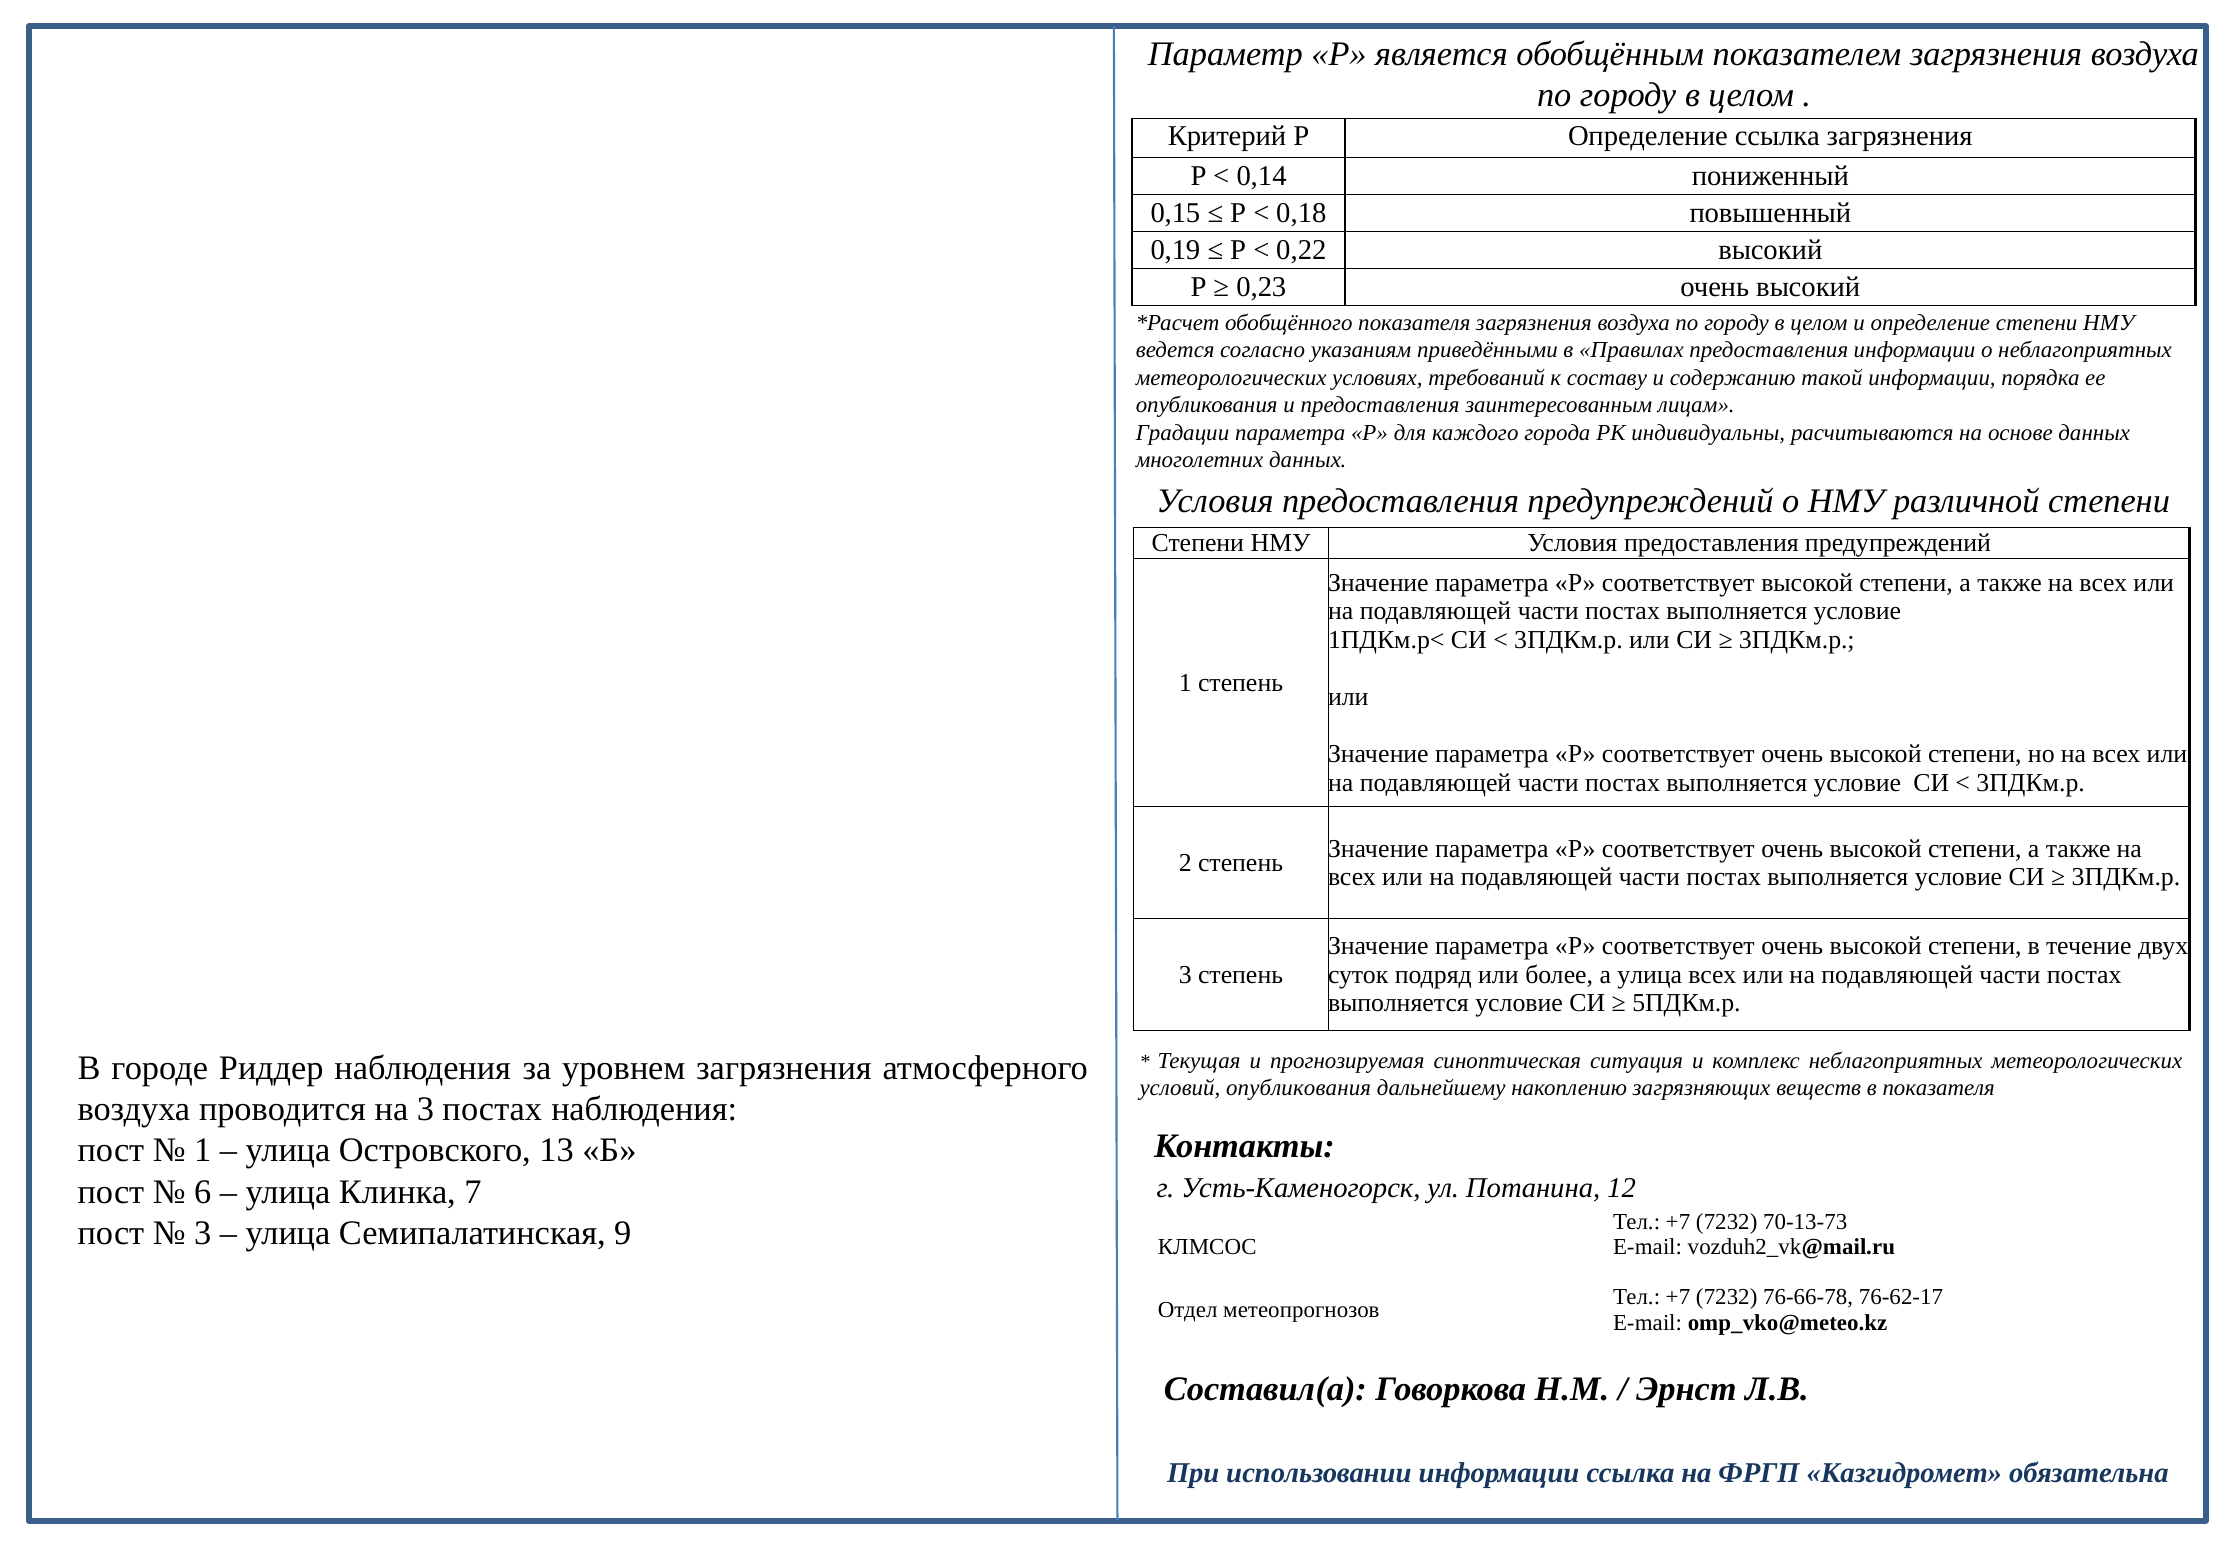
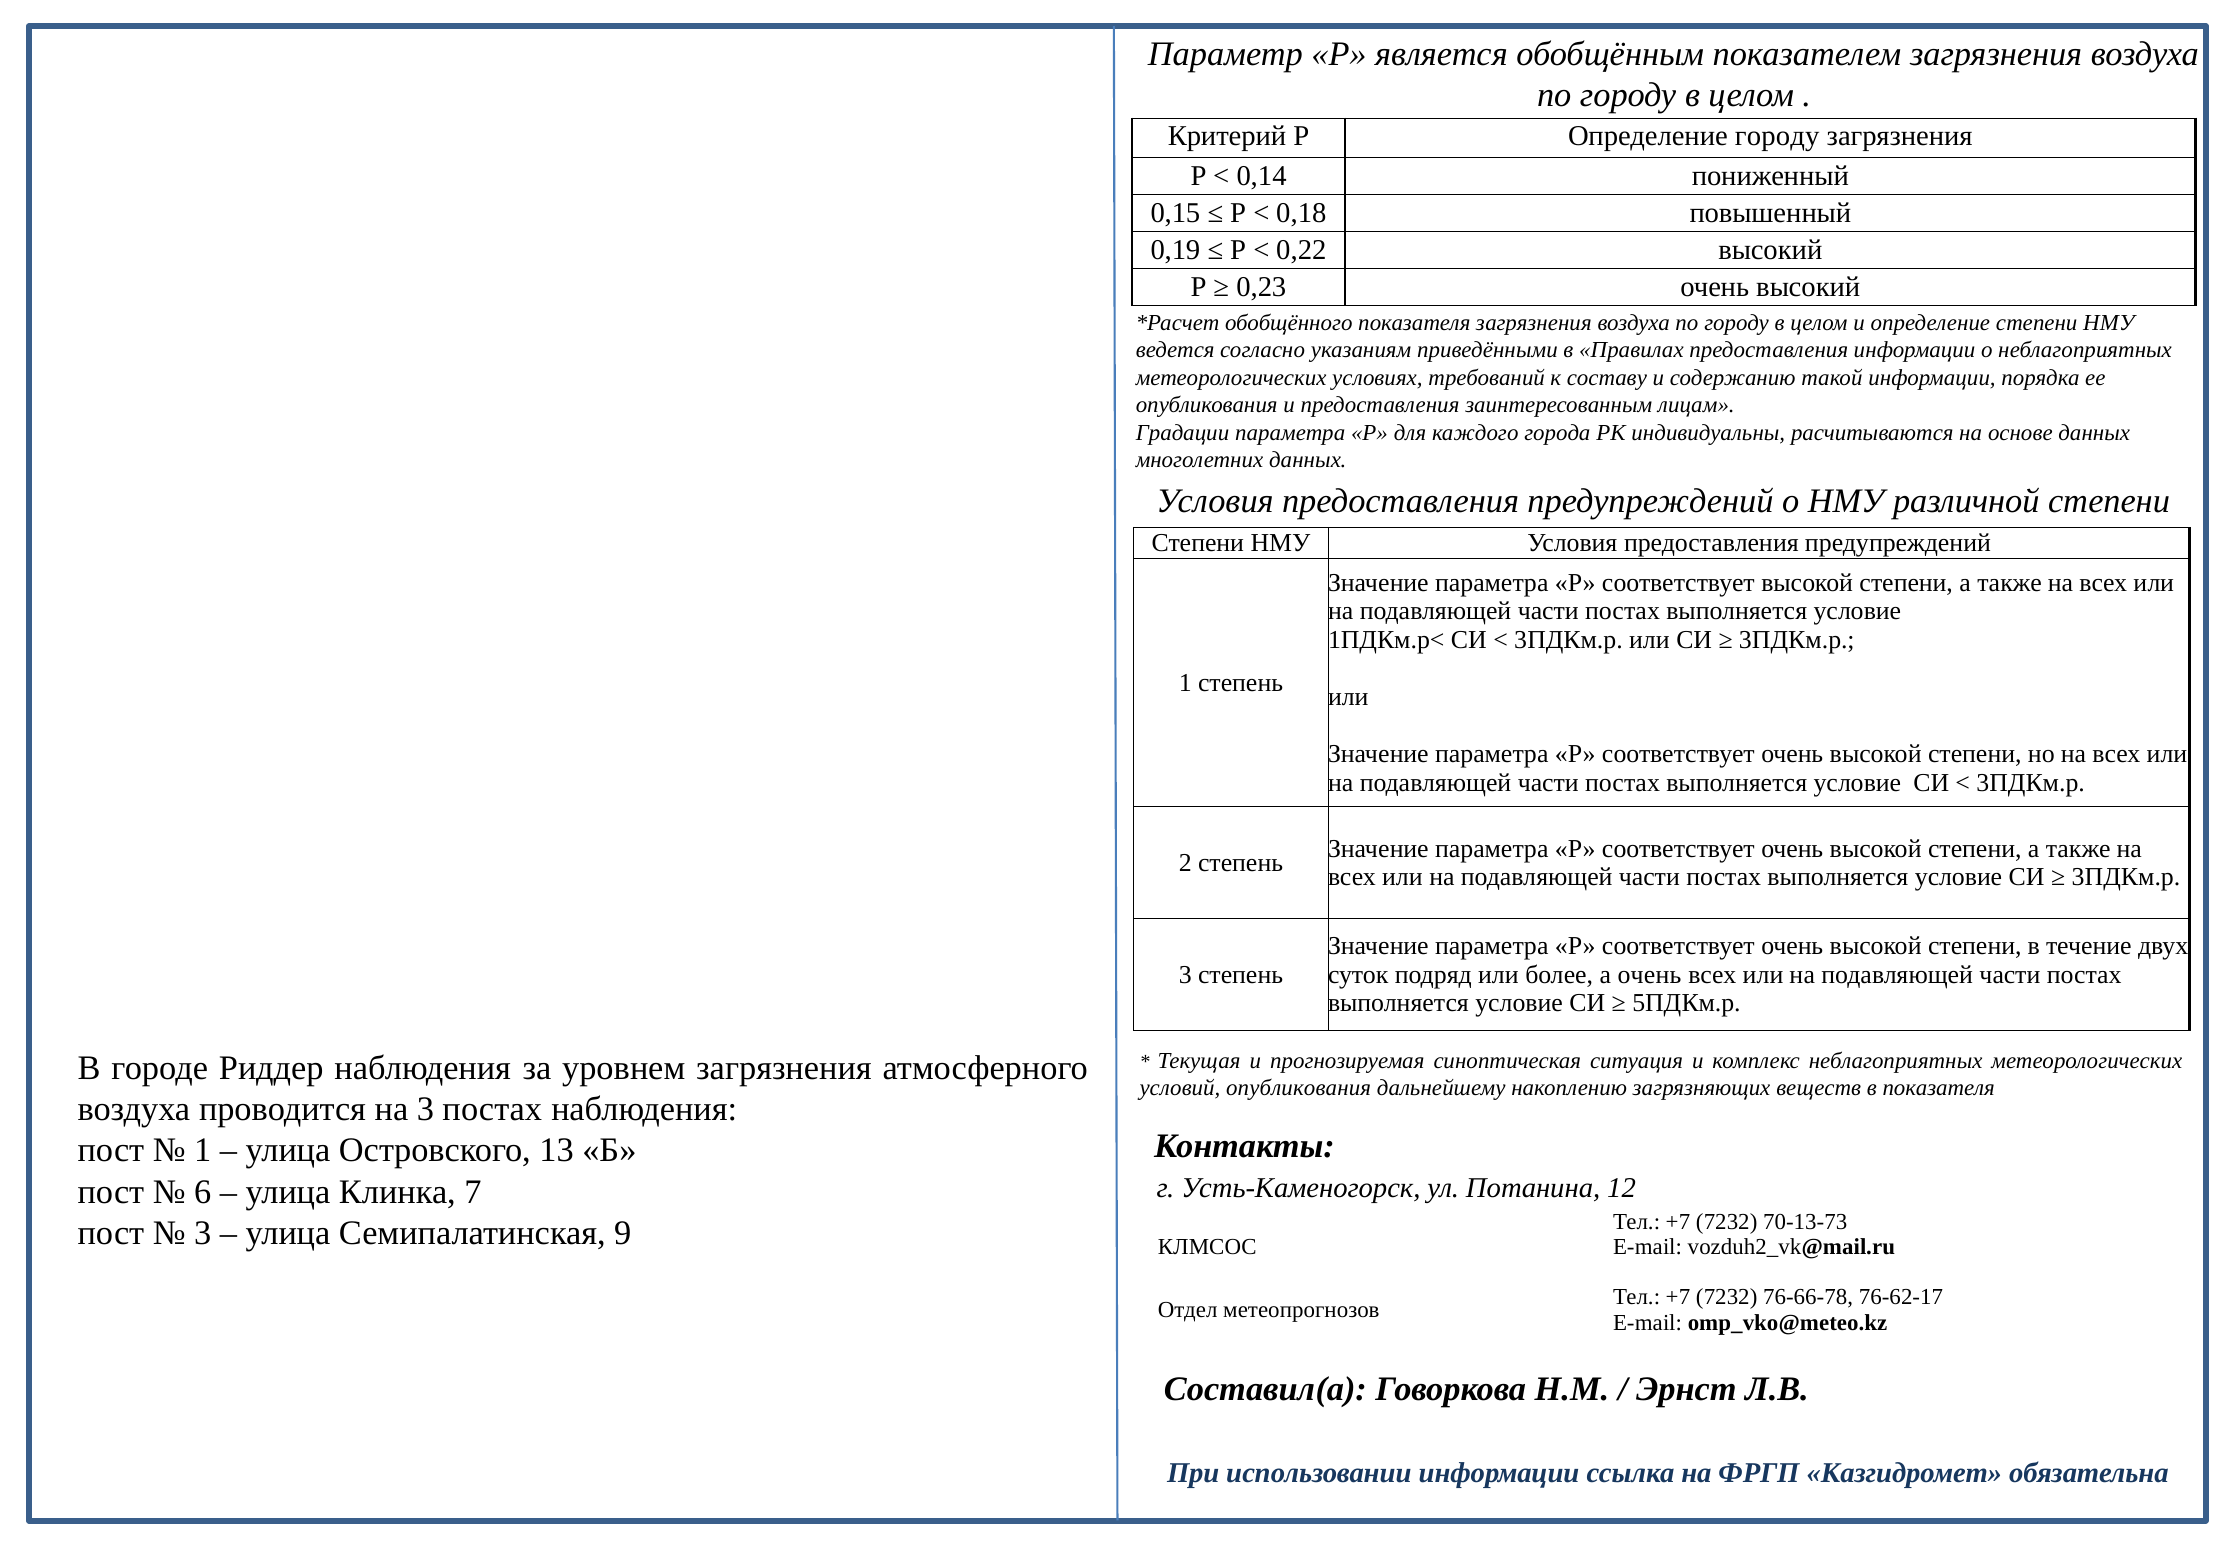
Определение ссылка: ссылка -> городу (1777, 136)
а улица: улица -> очень (1650, 975)
